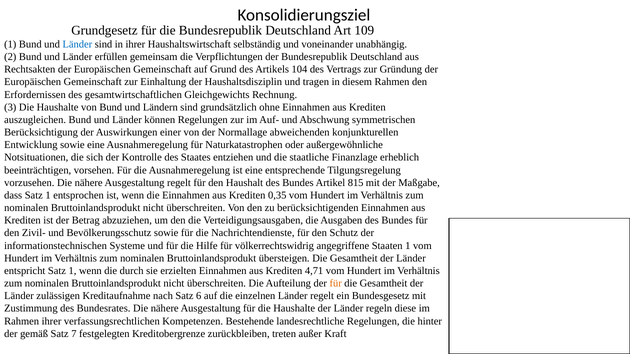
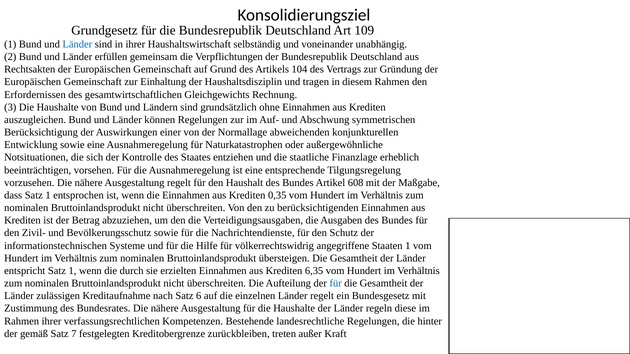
815: 815 -> 608 (356, 183)
4,71: 4,71 -> 6,35 (314, 271)
für colour: orange -> blue (336, 284)
